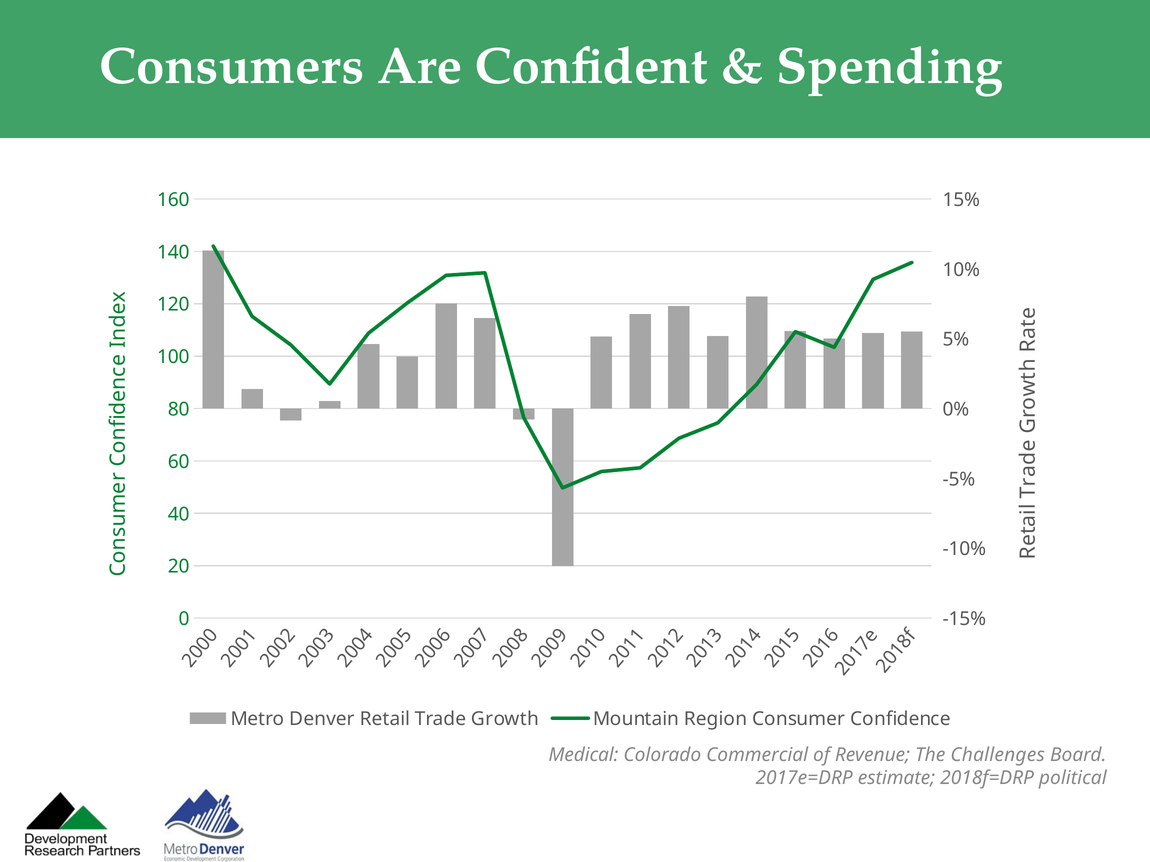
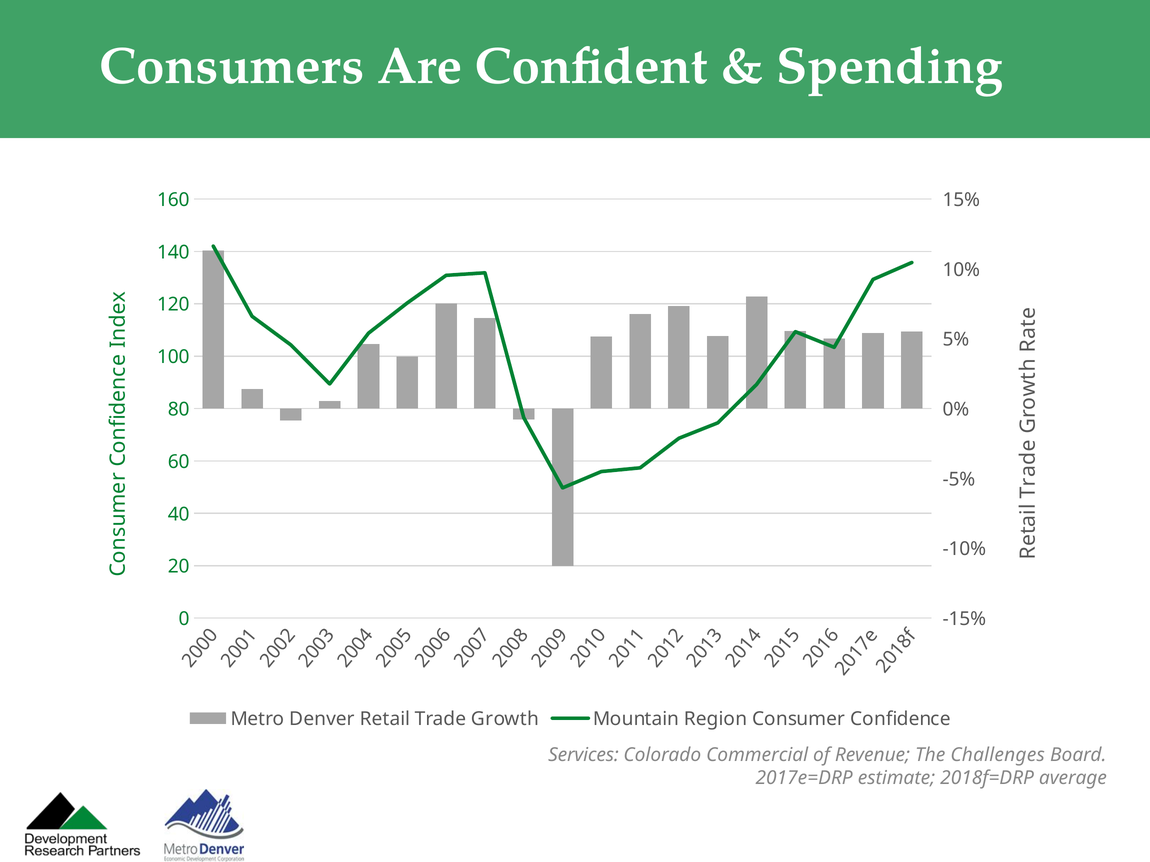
Medical: Medical -> Services (583, 755)
political: political -> average (1073, 778)
